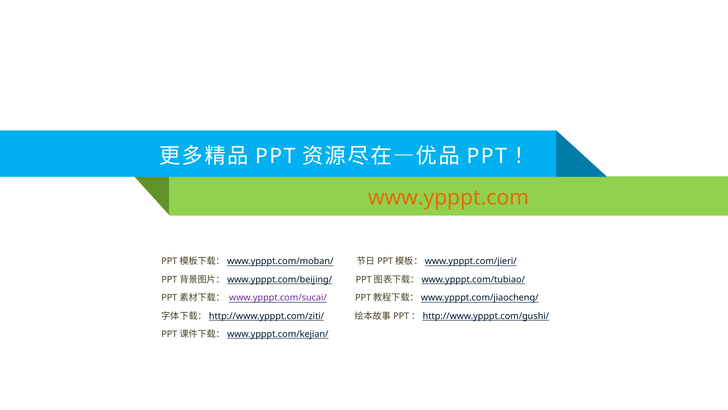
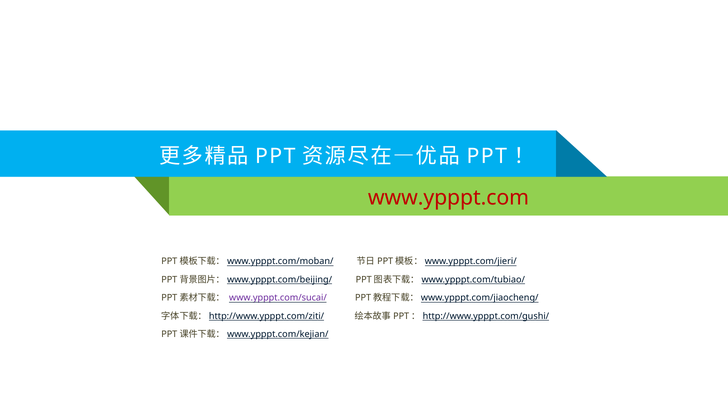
www.ypppt.com colour: orange -> red (448, 197)
